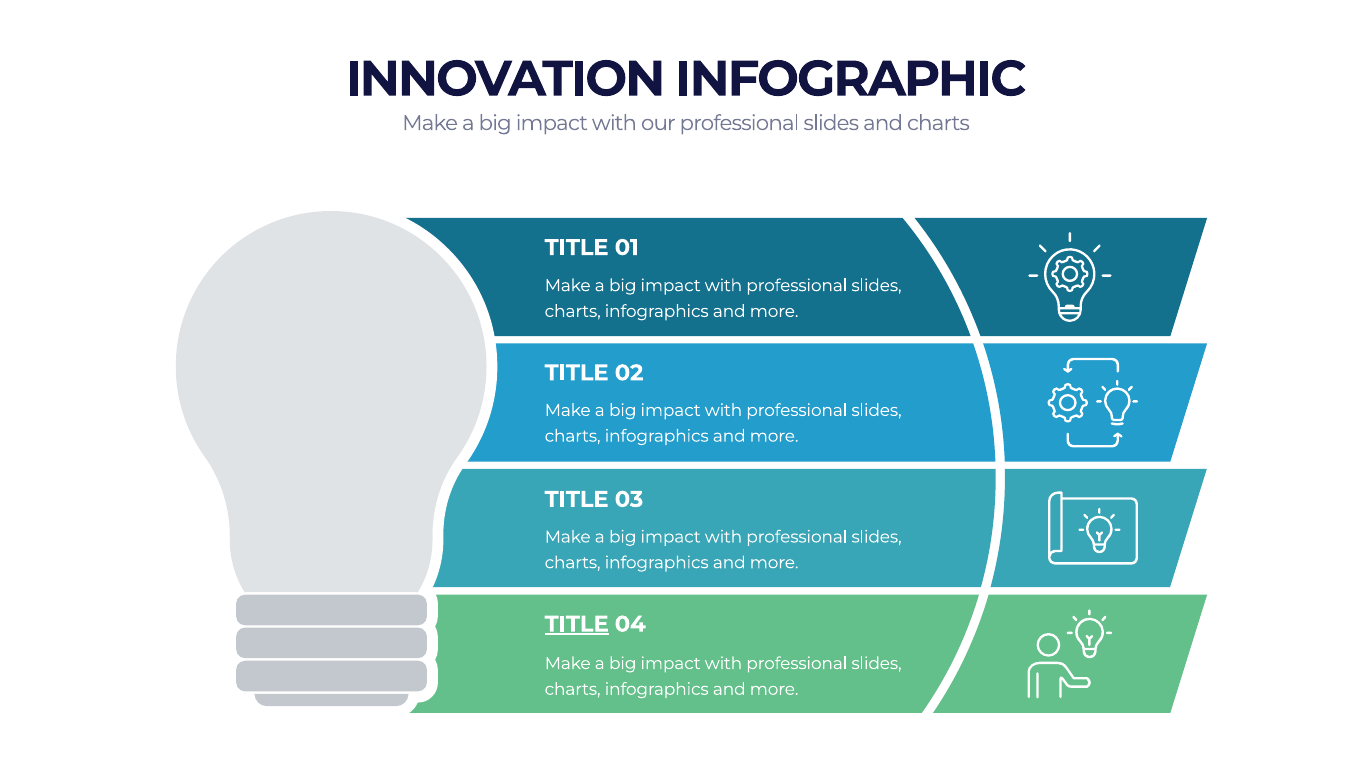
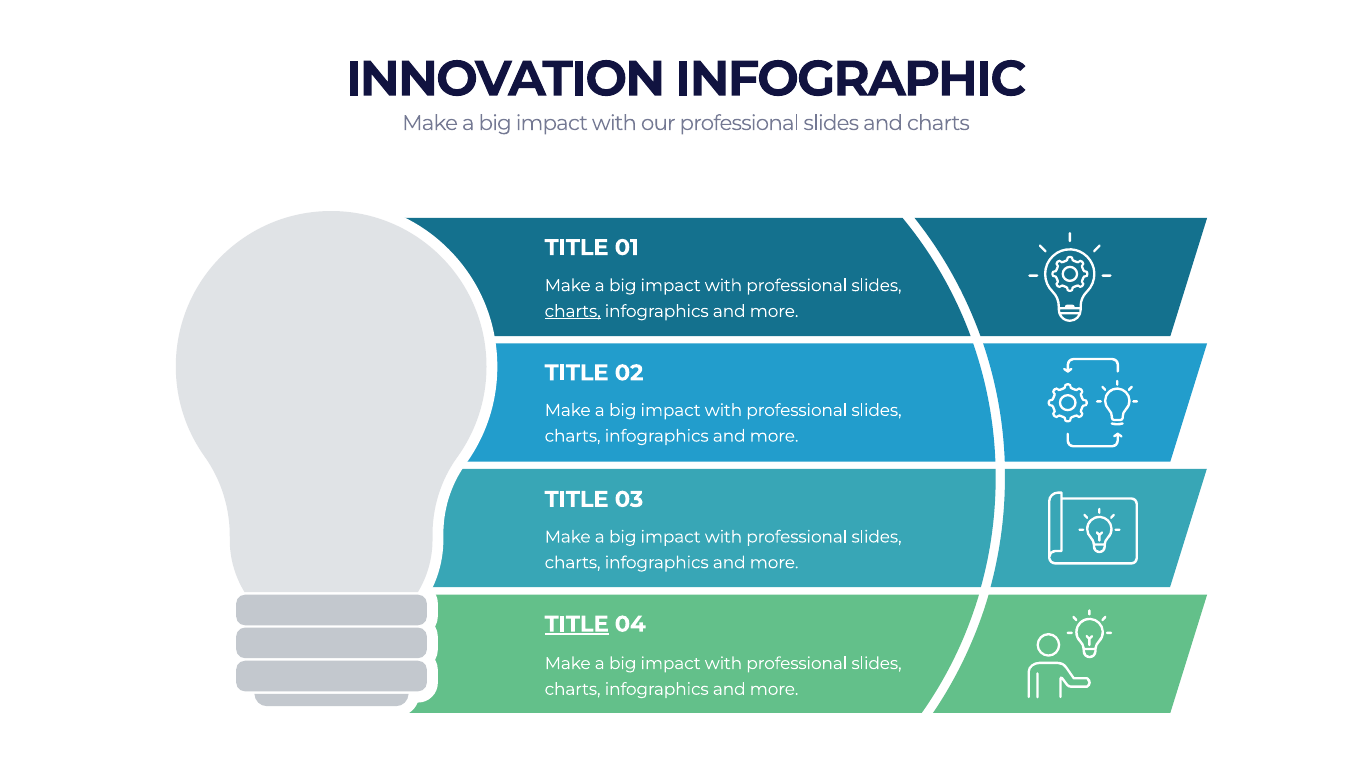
charts underline: none -> present (573, 311)
